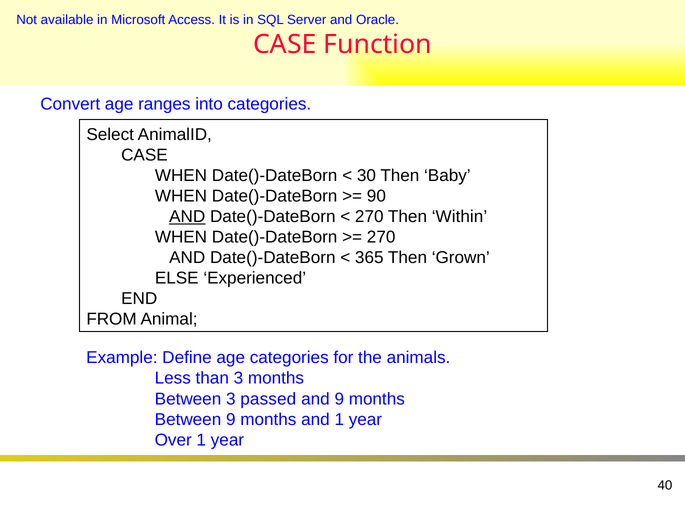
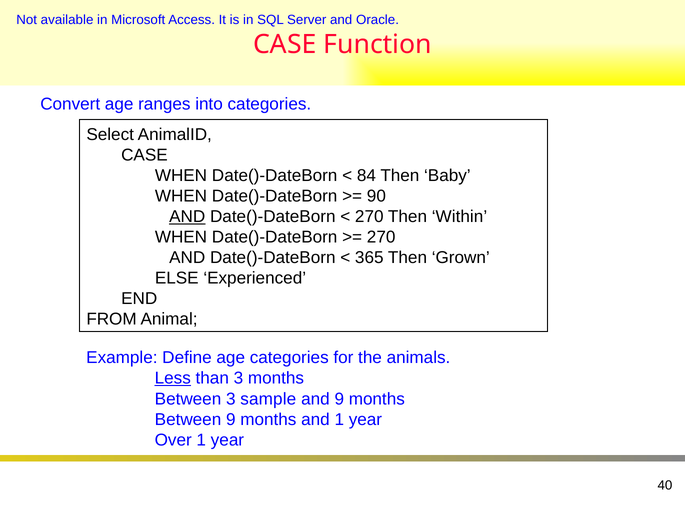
30: 30 -> 84 (366, 176)
Less underline: none -> present (173, 379)
passed: passed -> sample (268, 399)
